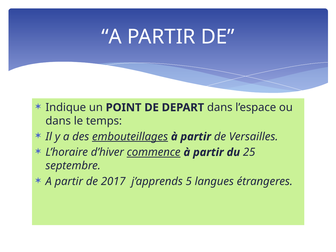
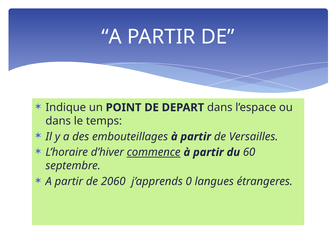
embouteillages underline: present -> none (130, 137)
25: 25 -> 60 (249, 152)
2017: 2017 -> 2060 (113, 181)
5: 5 -> 0 (189, 181)
